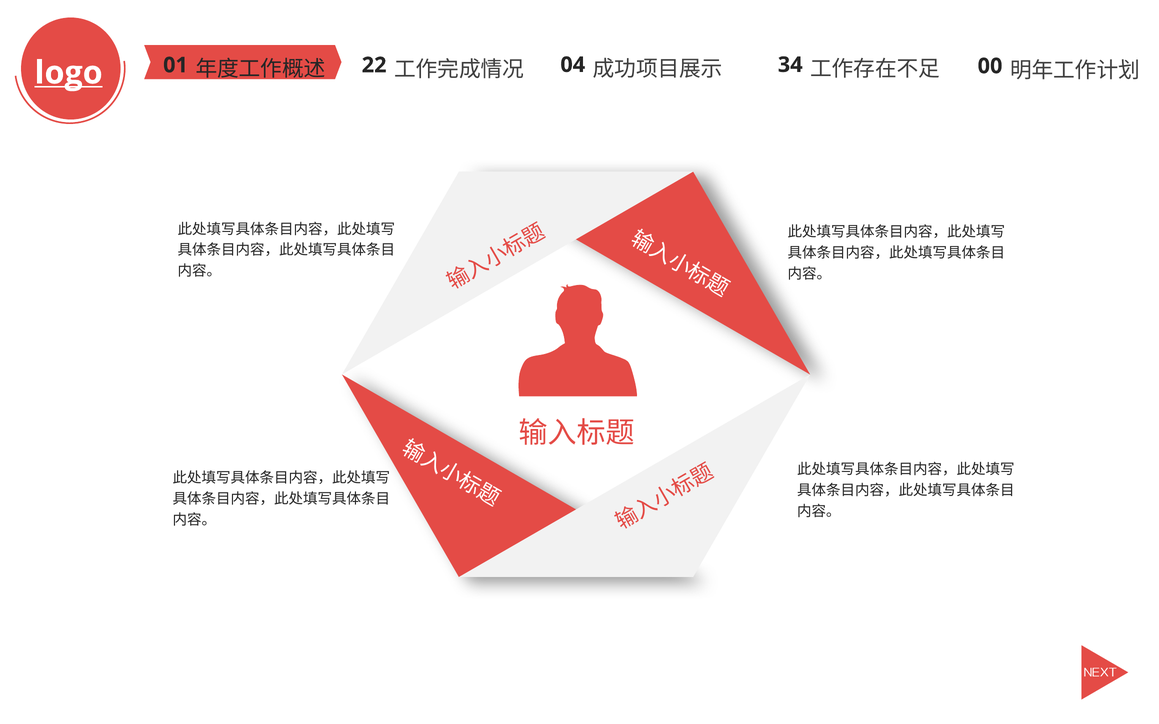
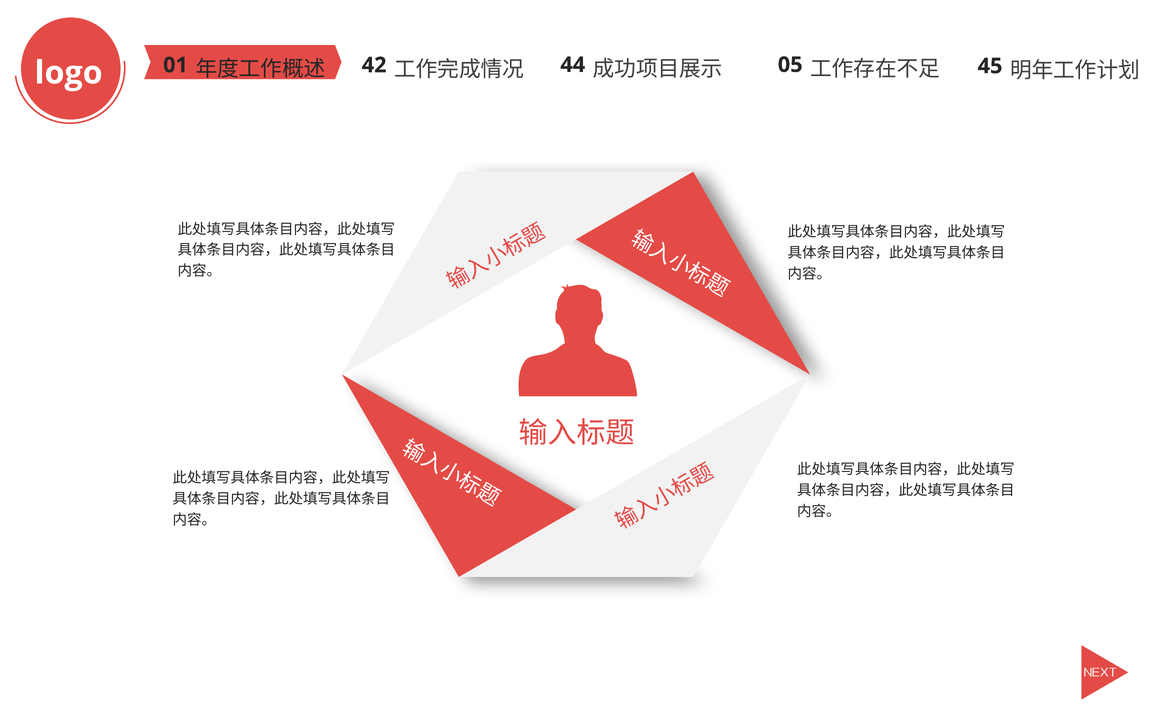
logo underline: present -> none (69, 73)
22: 22 -> 42 (374, 65)
04: 04 -> 44 (573, 65)
34: 34 -> 05 (790, 65)
00: 00 -> 45 (990, 66)
